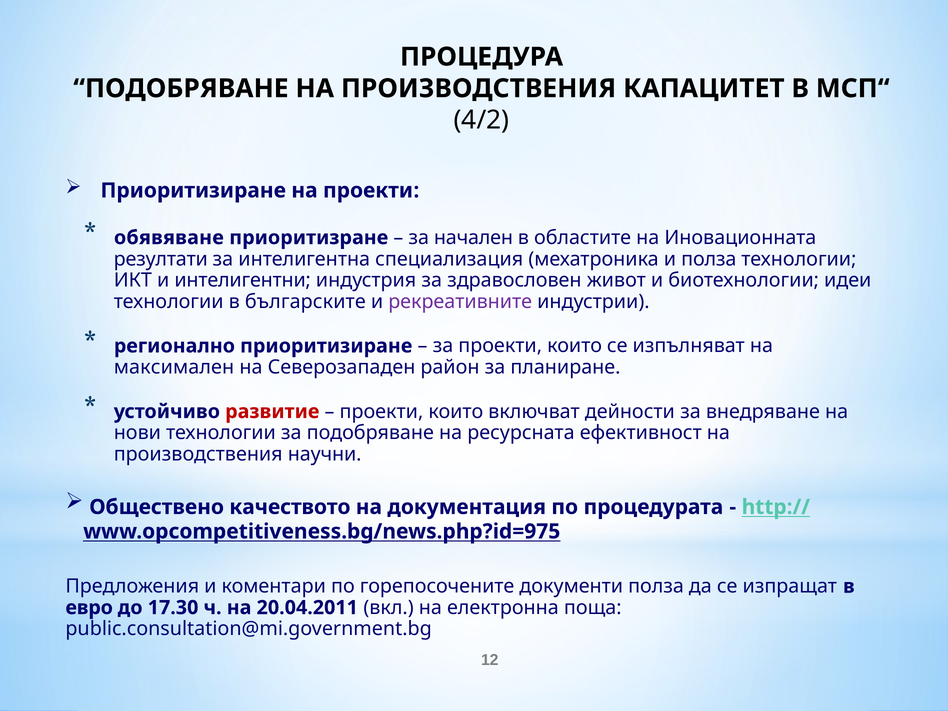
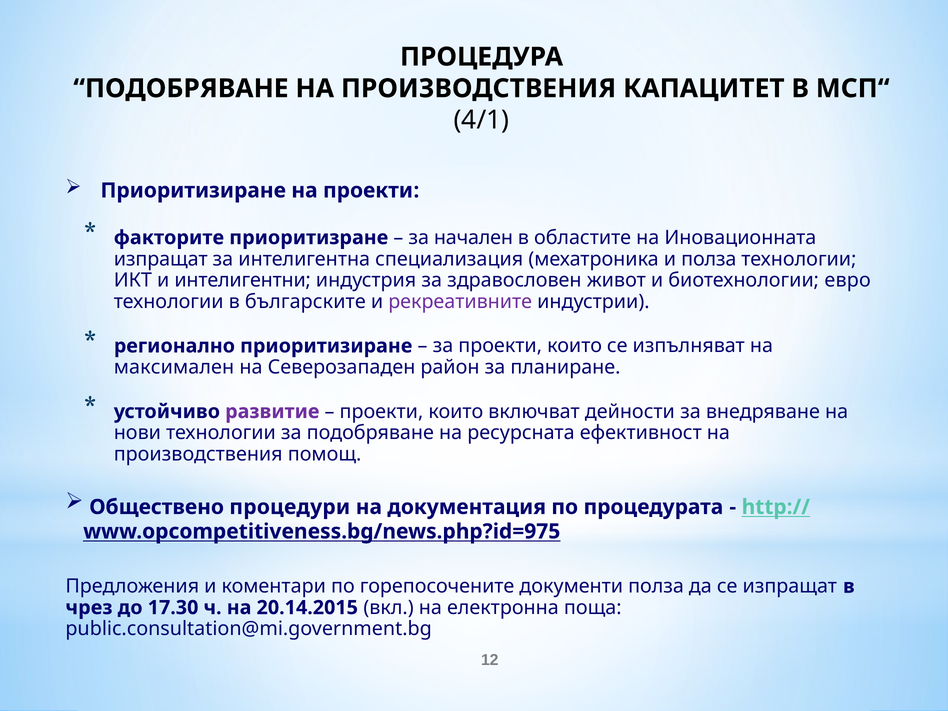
4/2: 4/2 -> 4/1 (481, 120)
обявяване: обявяване -> факторите (169, 238)
резултати: резултати -> изпращат (161, 259)
идеи: идеи -> евро (848, 280)
развитие colour: red -> purple (272, 412)
научни: научни -> помощ (325, 454)
качеството: качеството -> процедури (290, 507)
евро: евро -> чрез (89, 608)
20.04.2011: 20.04.2011 -> 20.14.2015 (307, 608)
